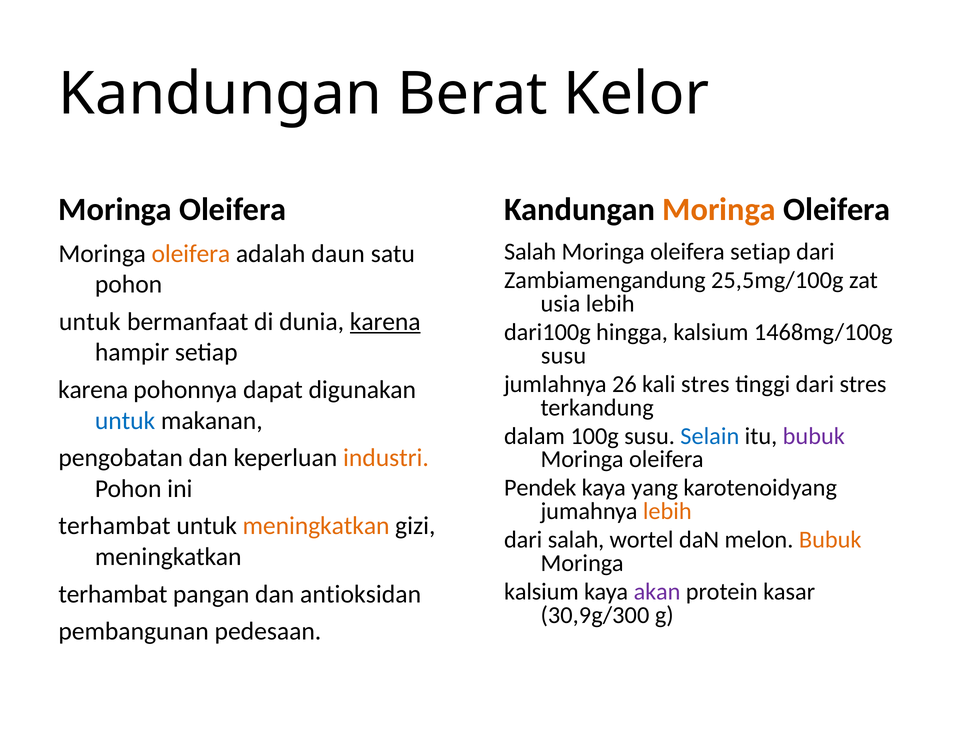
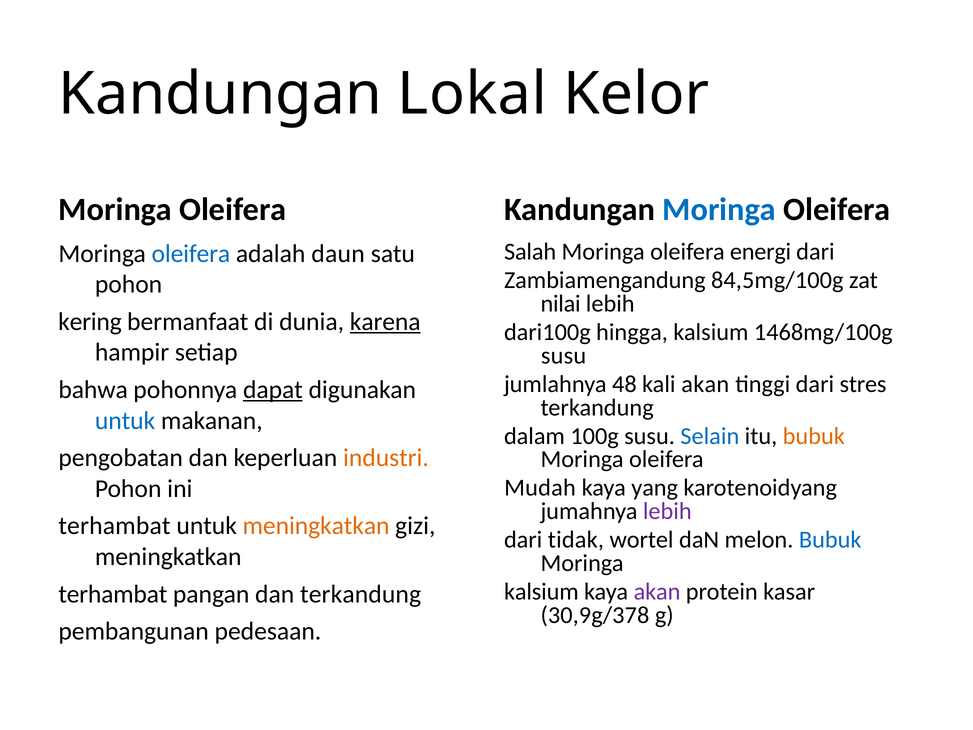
Berat: Berat -> Lokal (472, 94)
Moringa colour: orange -> blue (719, 209)
oleifera setiap: setiap -> energi (761, 252)
oleifera colour: orange -> blue (191, 253)
25,5mg/100g: 25,5mg/100g -> 84,5mg/100g (777, 280)
usia: usia -> nilai (561, 304)
untuk: untuk -> kering (90, 322)
26: 26 -> 48 (624, 384)
kali stres: stres -> akan (705, 384)
karena: karena -> bahwa (93, 390)
dapat underline: none -> present (273, 390)
bubuk colour: purple -> orange (814, 436)
Pendek: Pendek -> Mudah (540, 488)
lebih colour: orange -> purple (667, 511)
dari salah: salah -> tidak (576, 540)
Bubuk colour: orange -> blue (830, 540)
dan antioksidan: antioksidan -> terkandung (361, 594)
30,9g/300: 30,9g/300 -> 30,9g/378 (595, 615)
